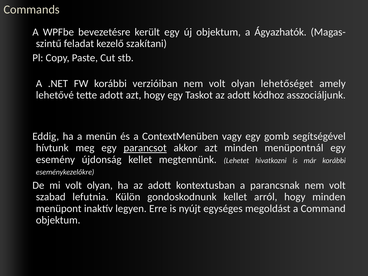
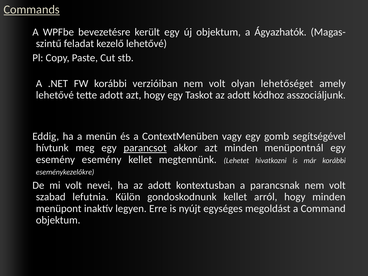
Commands underline: none -> present (32, 10)
kezelő szakítani: szakítani -> lehetővé (146, 44)
esemény újdonság: újdonság -> esemény (102, 160)
mi volt olyan: olyan -> nevei (100, 185)
